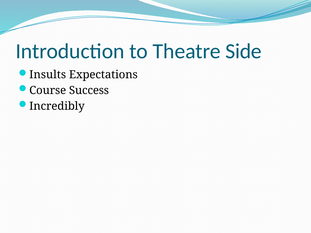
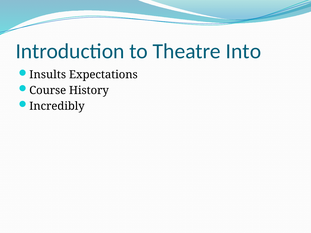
Side: Side -> Into (243, 51)
Success: Success -> History (89, 91)
